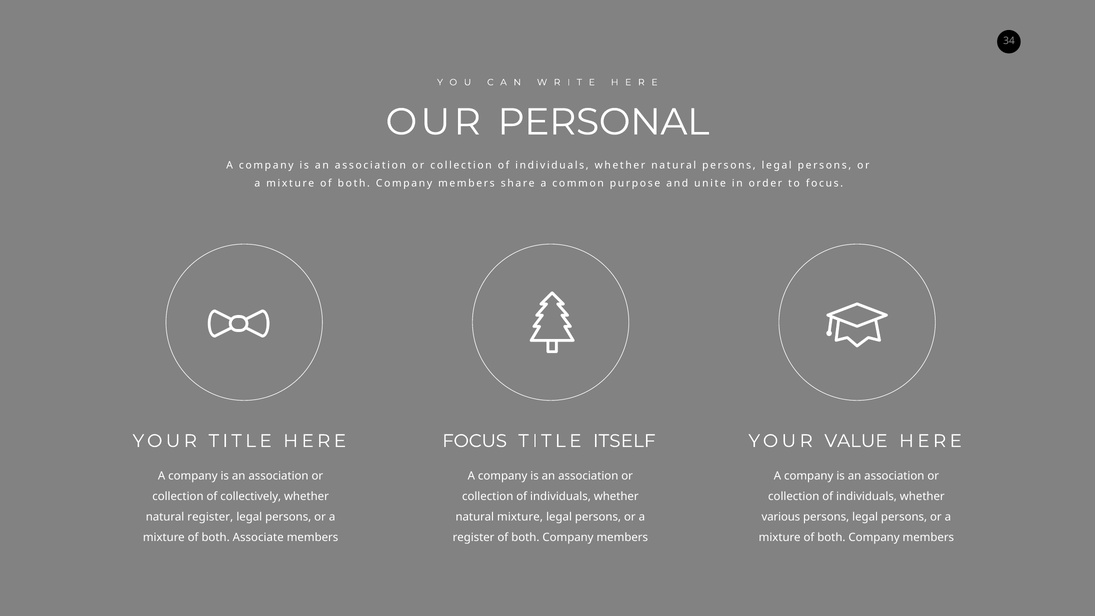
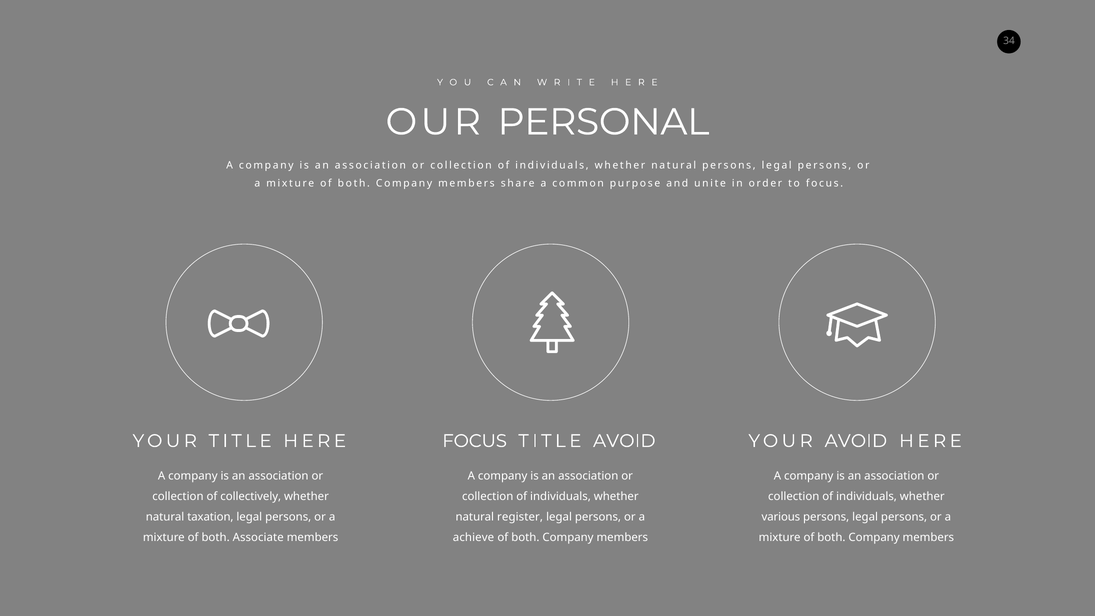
TITLE ITSELF: ITSELF -> AVOID (624, 441)
YOUR VALUE: VALUE -> AVOID (856, 441)
natural register: register -> taxation (210, 517)
natural mixture: mixture -> register (520, 517)
register: register -> achieve (473, 538)
